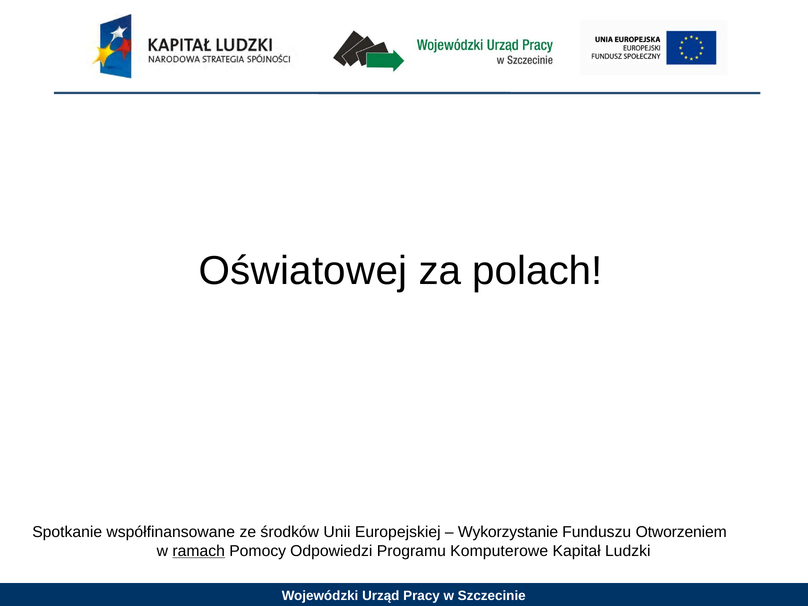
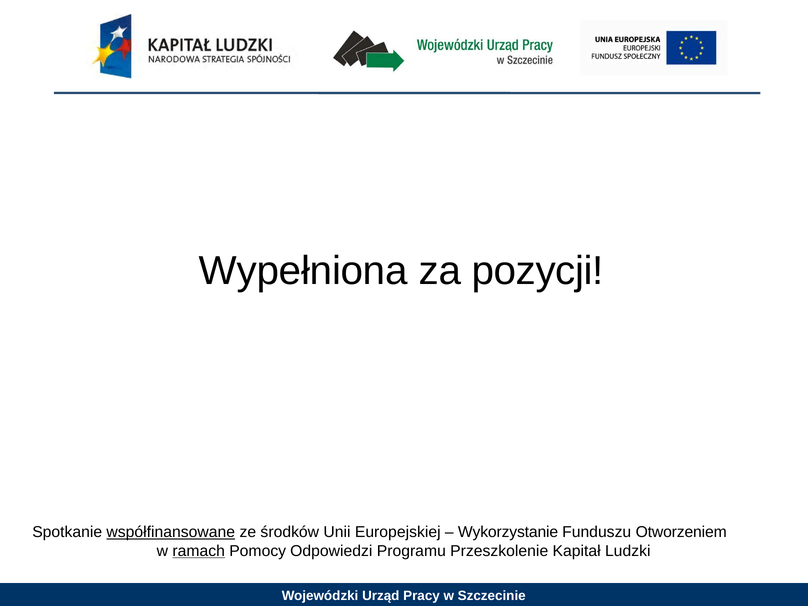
Oświatowej: Oświatowej -> Wypełniona (303, 271)
polach: polach -> pozycji (538, 271)
współfinansowane underline: none -> present (171, 532)
Komputerowe: Komputerowe -> Przeszkolenie (499, 551)
